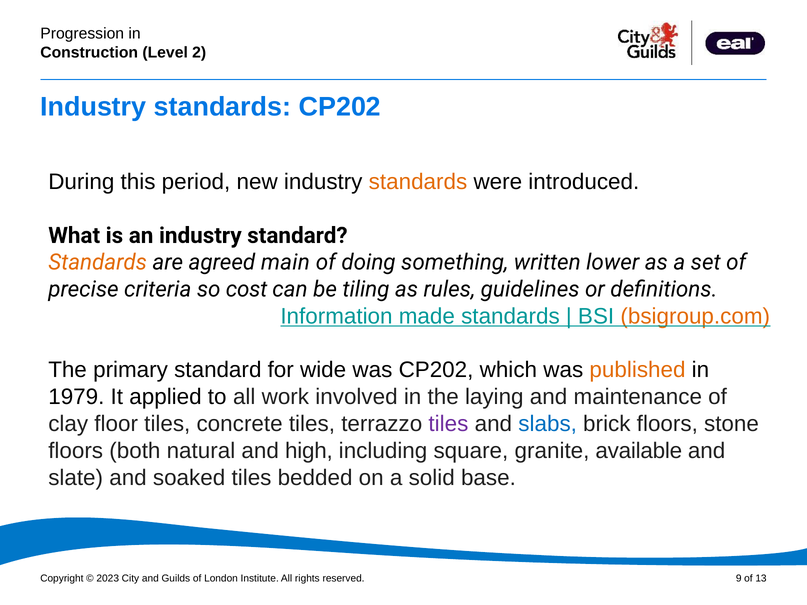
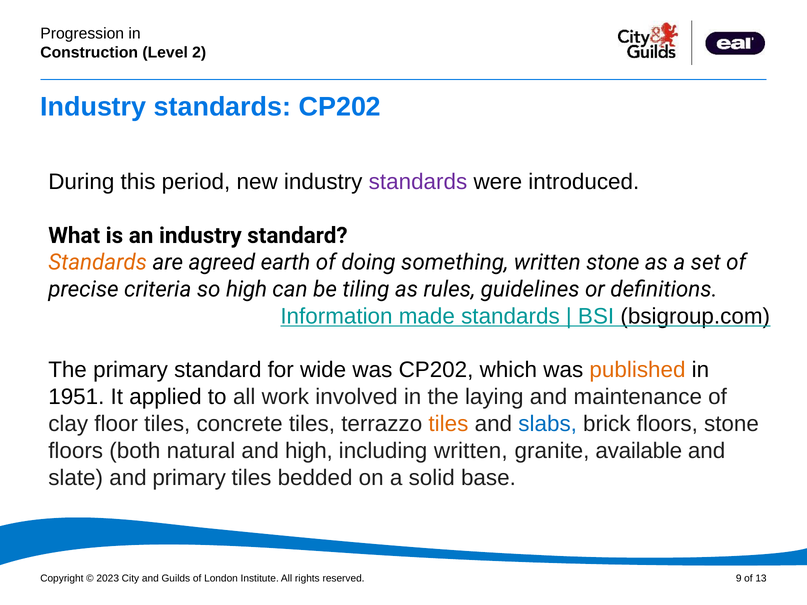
standards colour: orange -> purple (418, 182)
main: main -> earth (286, 263)
written lower: lower -> stone (613, 263)
so cost: cost -> high (247, 289)
bsigroup.com colour: orange -> black (695, 316)
1979: 1979 -> 1951 (76, 397)
tiles colour: purple -> orange (448, 424)
including square: square -> written (471, 451)
and soaked: soaked -> primary (189, 478)
